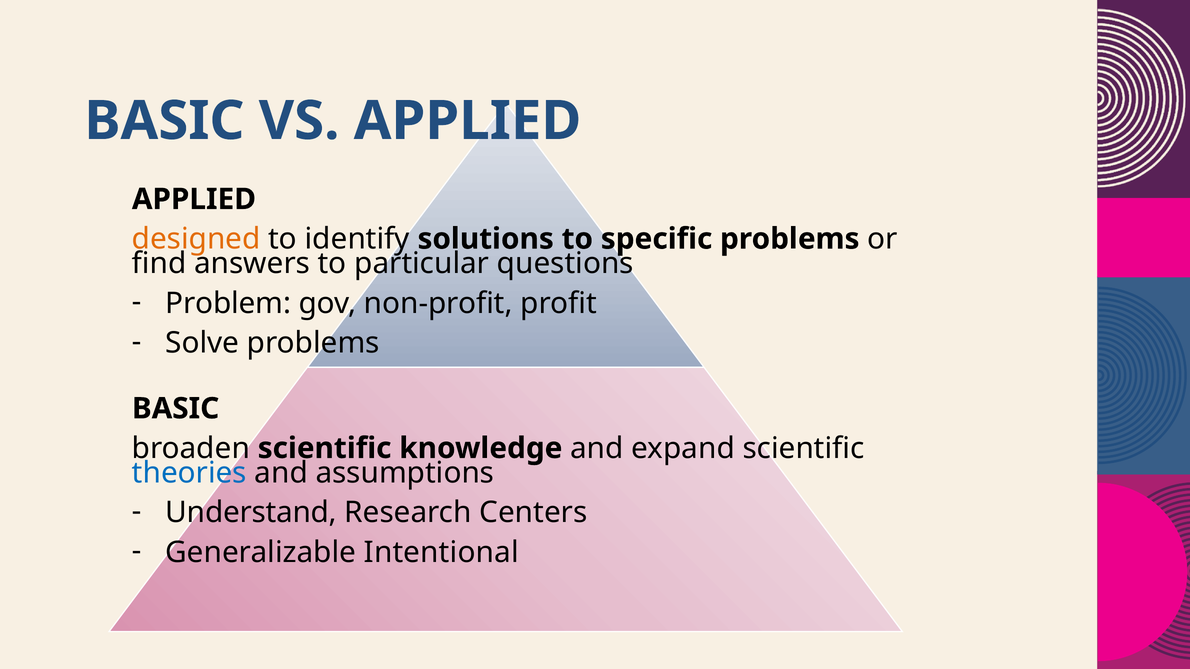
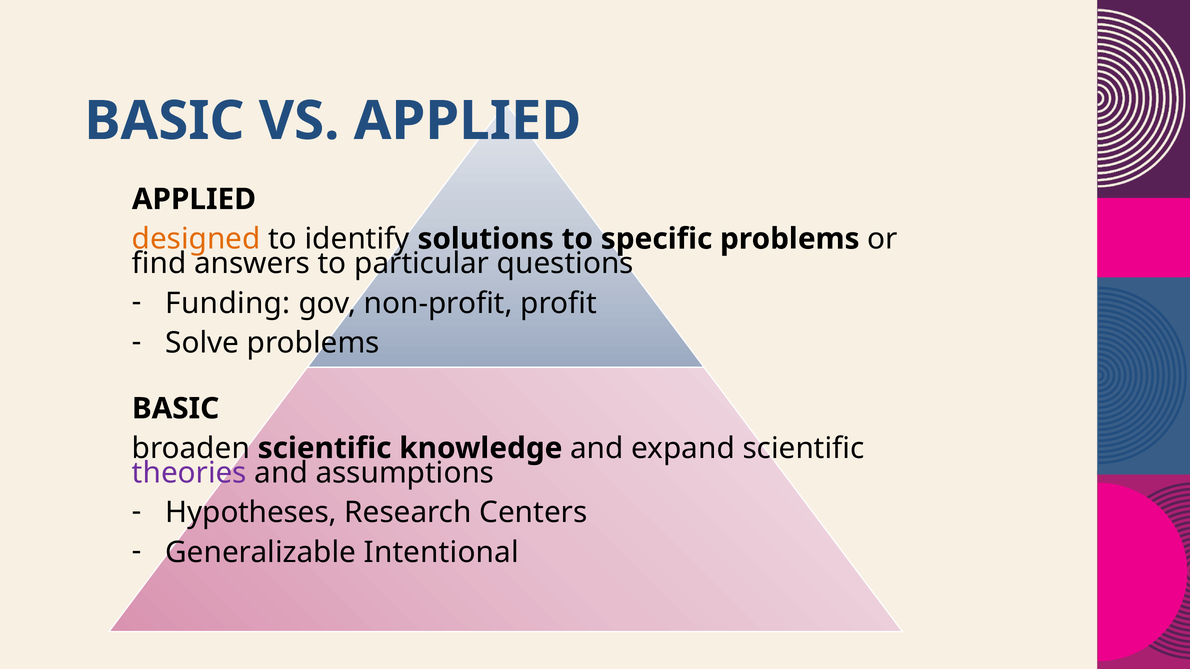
Problem: Problem -> Funding (228, 303)
theories colour: blue -> purple (189, 473)
Understand: Understand -> Hypotheses (251, 513)
